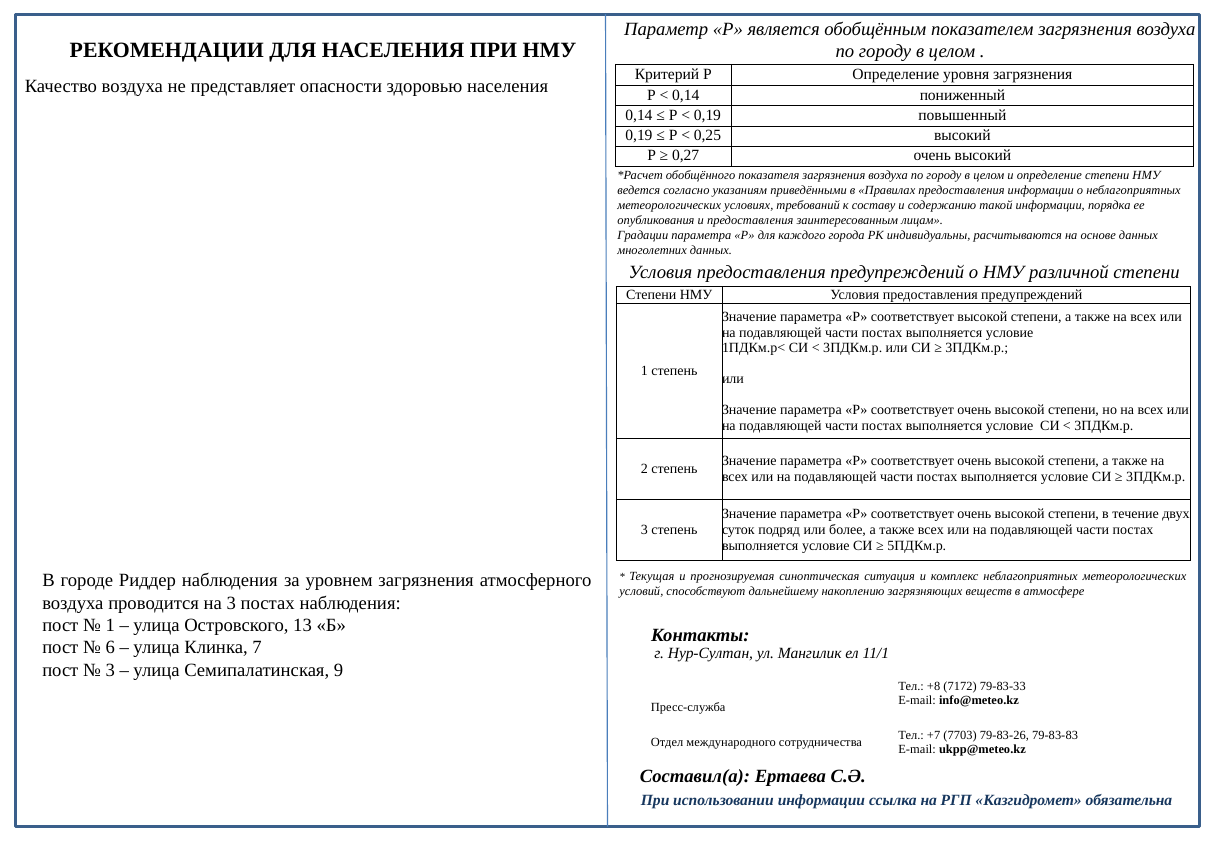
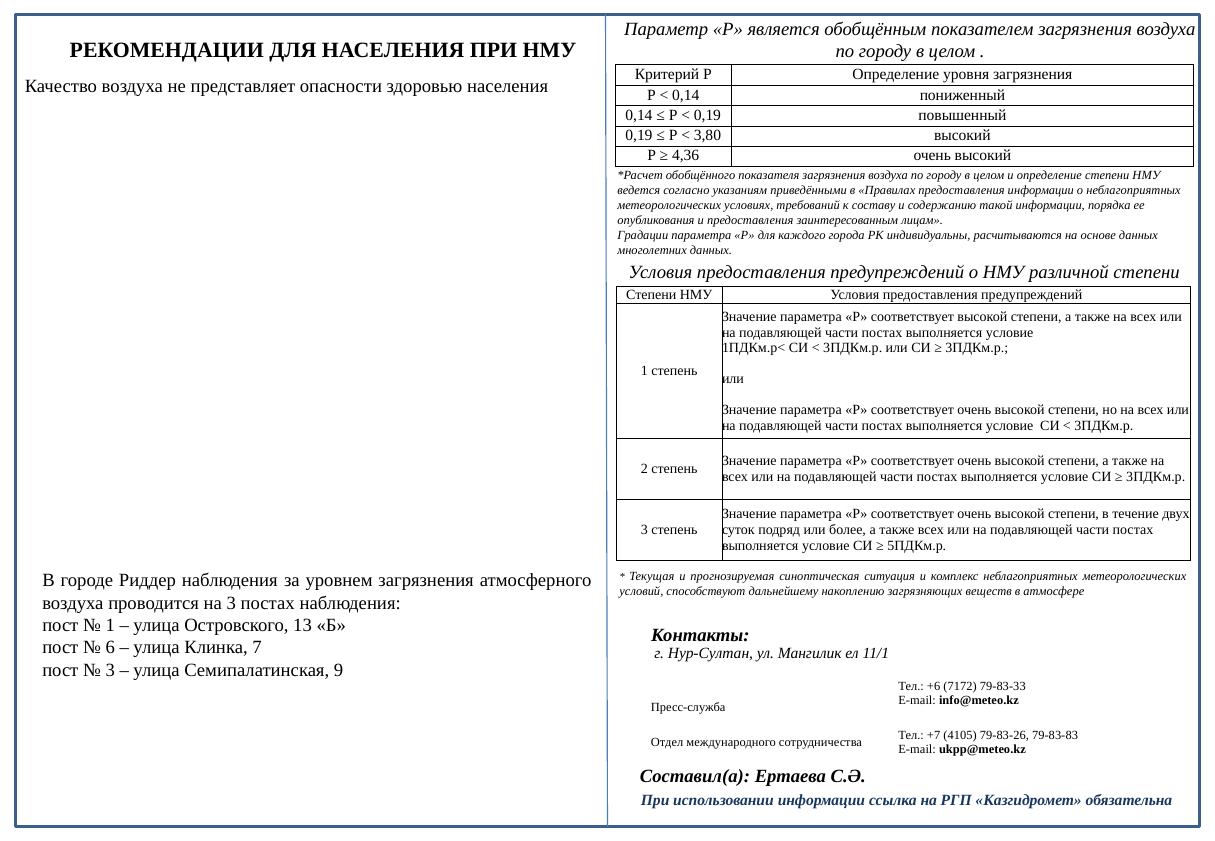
0,25: 0,25 -> 3,80 (707, 136)
0,27: 0,27 -> 4,36 (686, 156)
+8: +8 -> +6 (934, 687)
7703: 7703 -> 4105 (960, 735)
